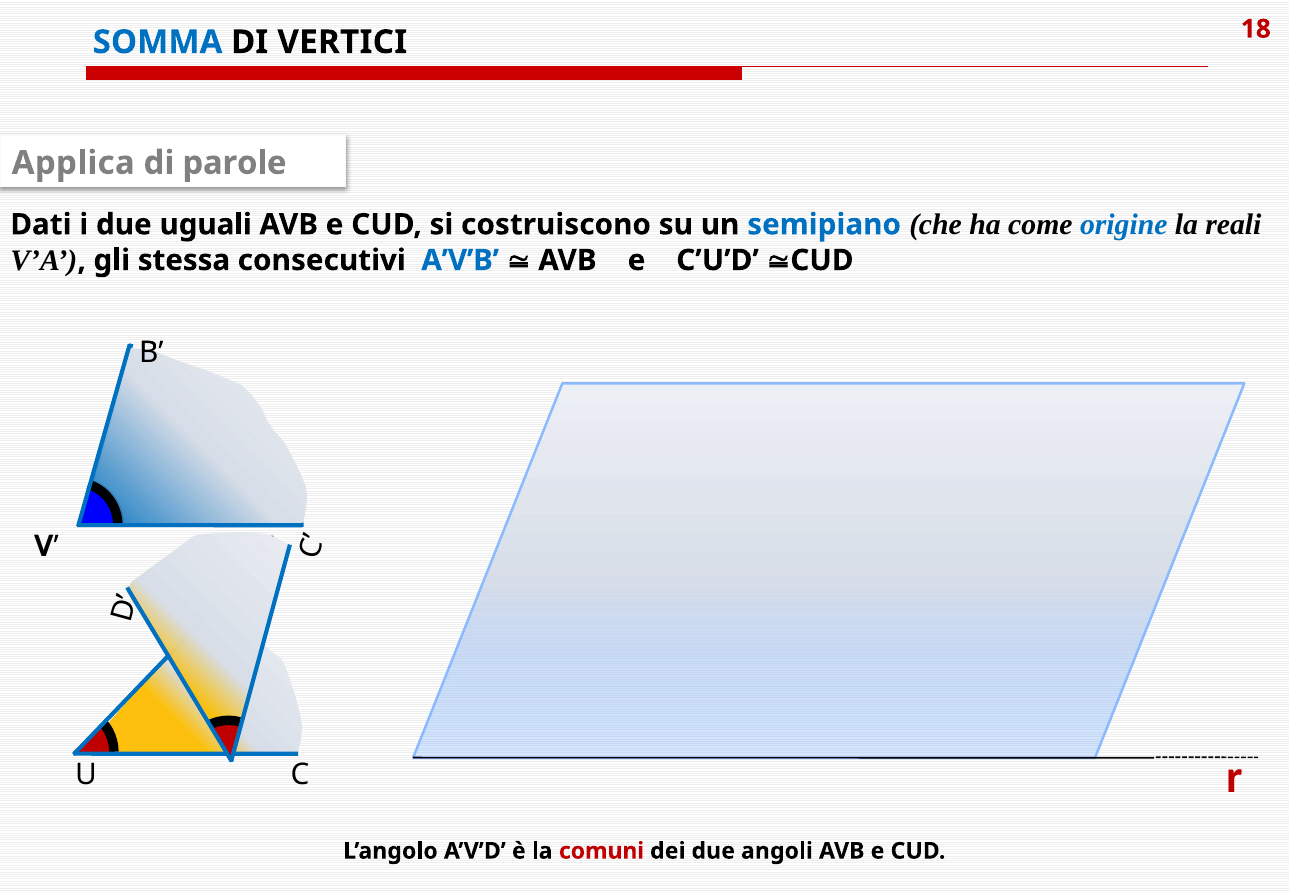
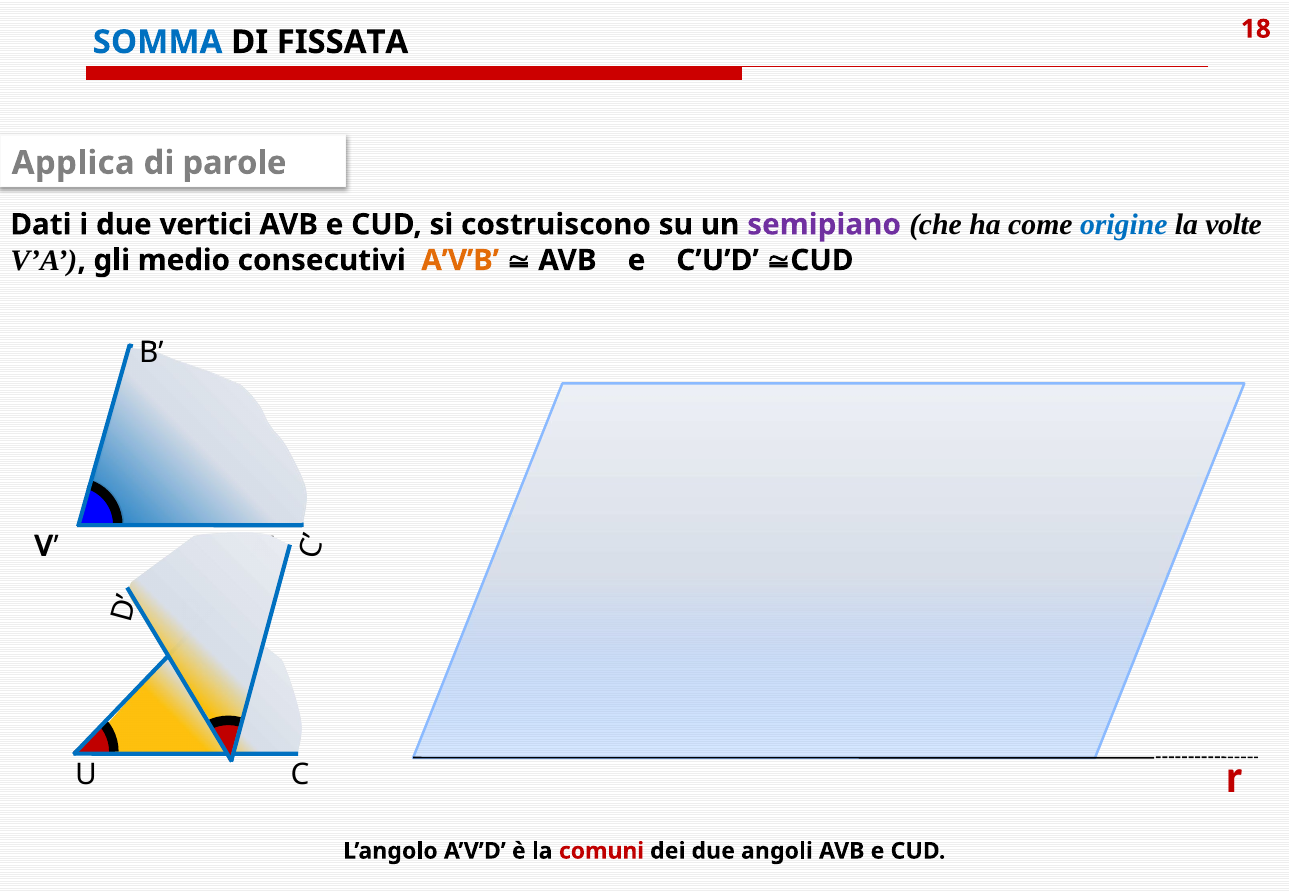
VERTICI: VERTICI -> FISSATA (342, 42)
uguali: uguali -> vertici (206, 225)
semipiano colour: blue -> purple (824, 225)
reali: reali -> volte (1234, 225)
stessa: stessa -> medio (184, 260)
A’V’B colour: blue -> orange (460, 260)
